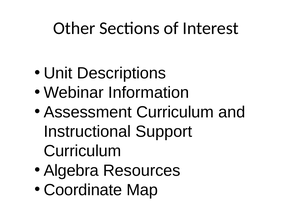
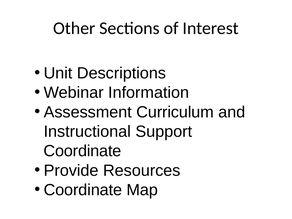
Curriculum: Curriculum -> Coordinate (82, 151)
Algebra: Algebra -> Provide (71, 170)
